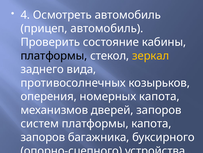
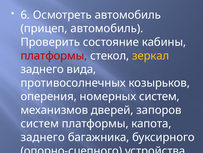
4: 4 -> 6 (25, 15)
платформы colour: black -> red (54, 55)
номерных капота: капота -> систем (159, 96)
запоров: запоров -> заднего (43, 137)
